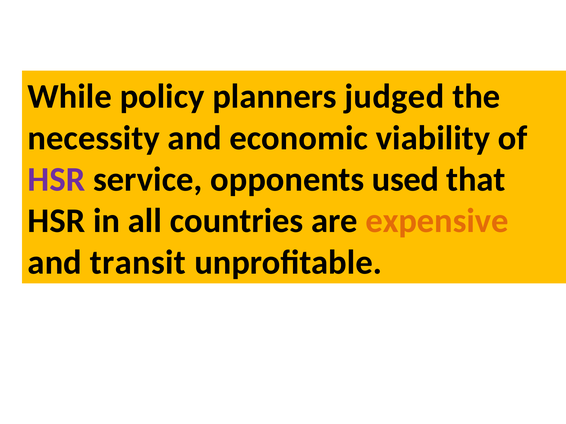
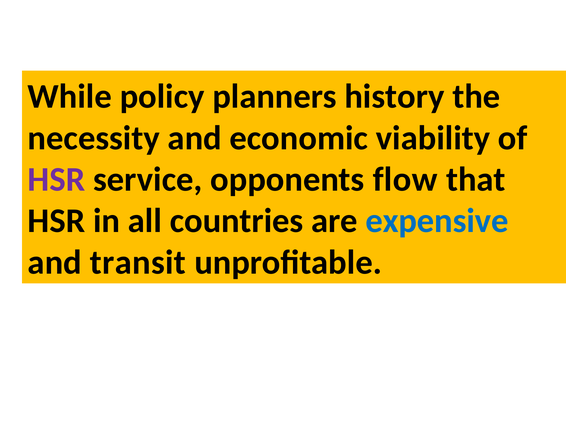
judged: judged -> history (394, 97)
used: used -> flow (405, 180)
expensive colour: orange -> blue (437, 221)
